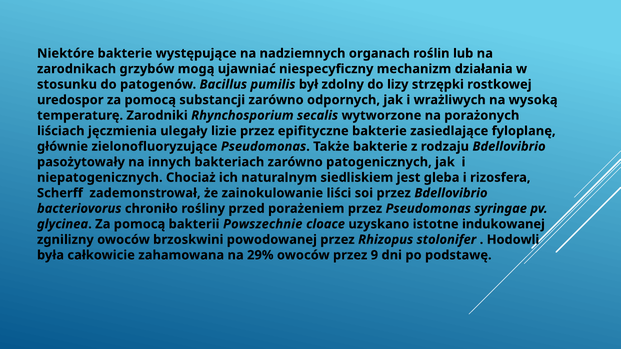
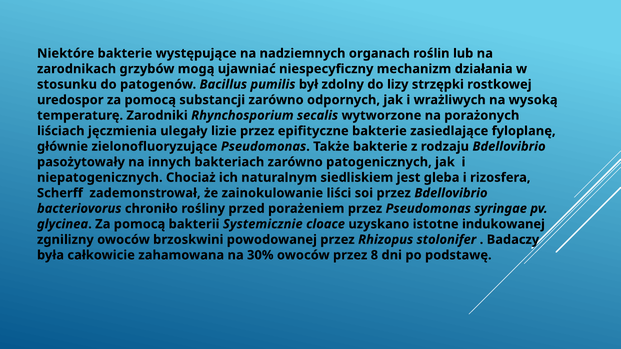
Powszechnie: Powszechnie -> Systemicznie (263, 224)
Hodowli: Hodowli -> Badaczy (513, 240)
29%: 29% -> 30% (260, 255)
9: 9 -> 8 (374, 255)
